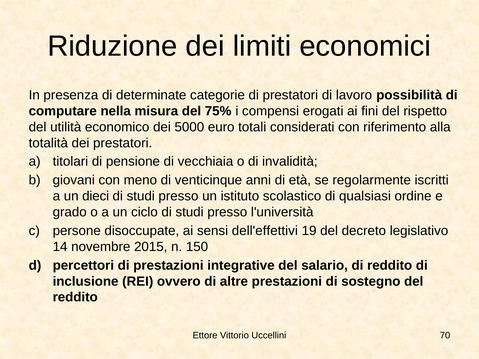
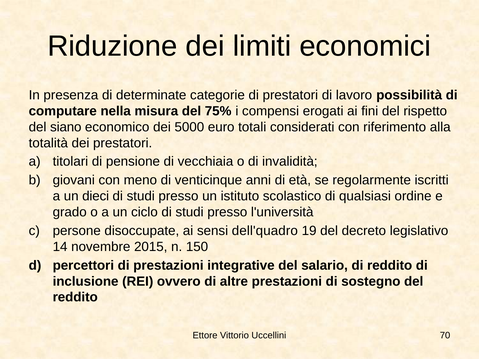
utilità: utilità -> siano (66, 127)
dell'effettivi: dell'effettivi -> dell'quadro (265, 231)
